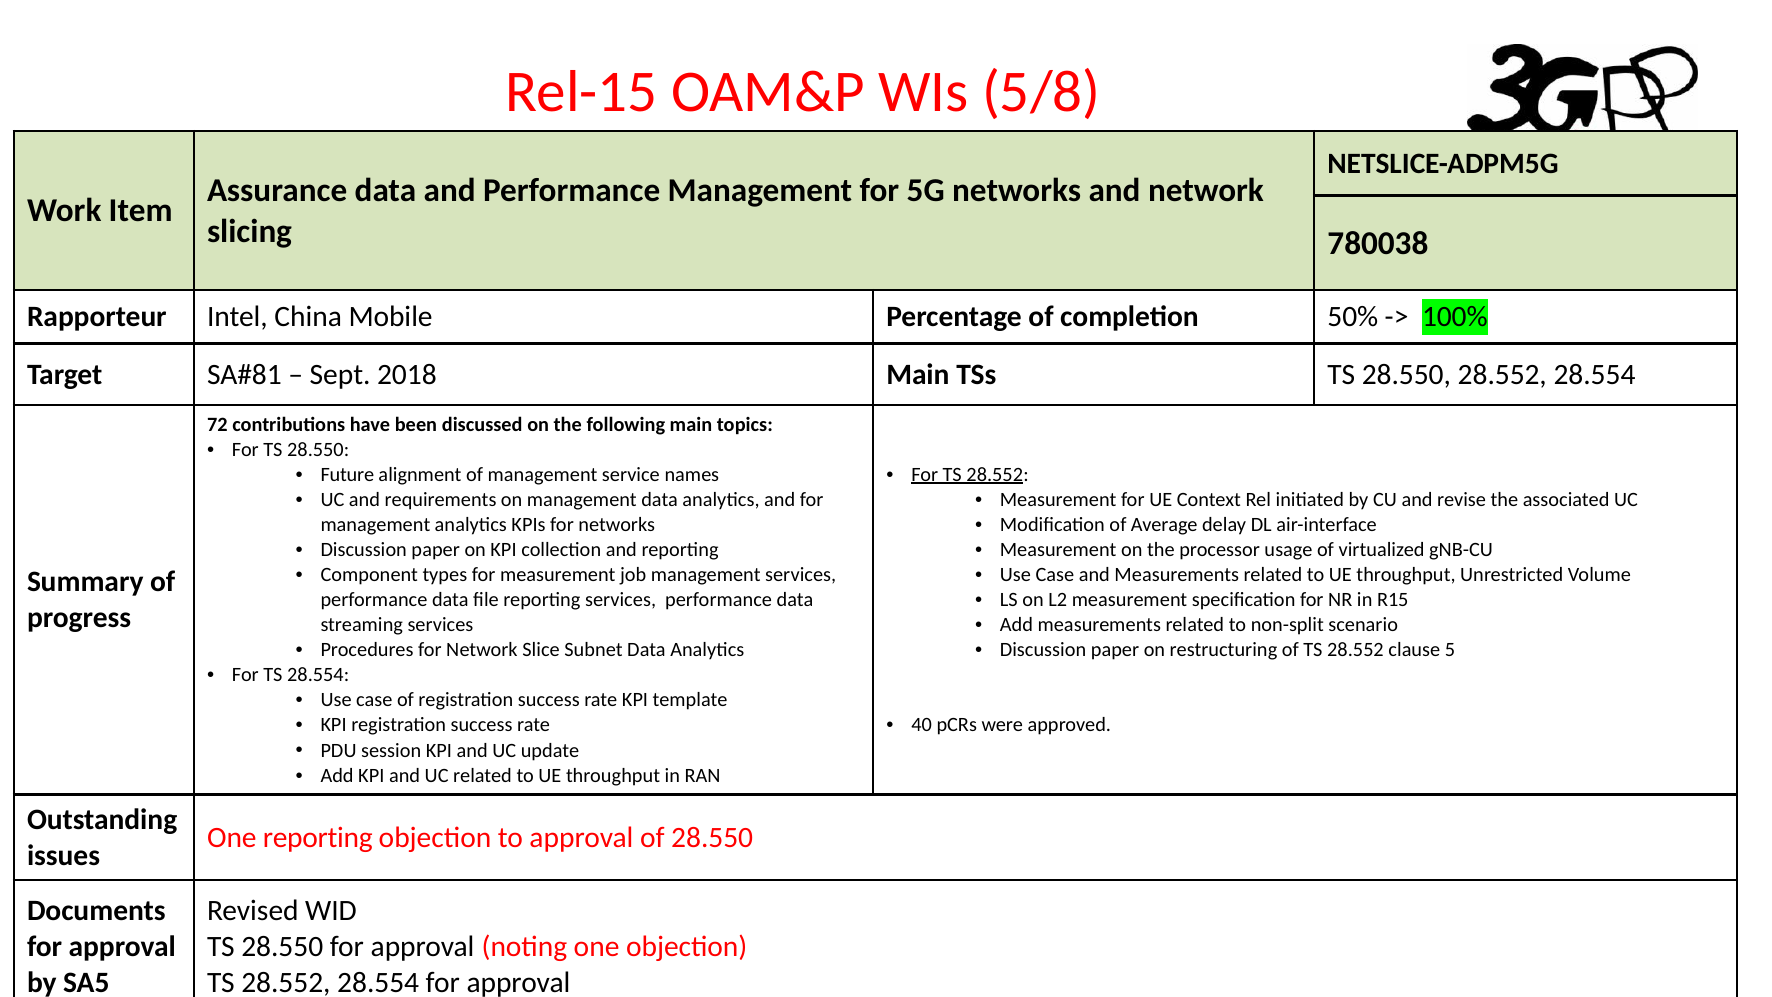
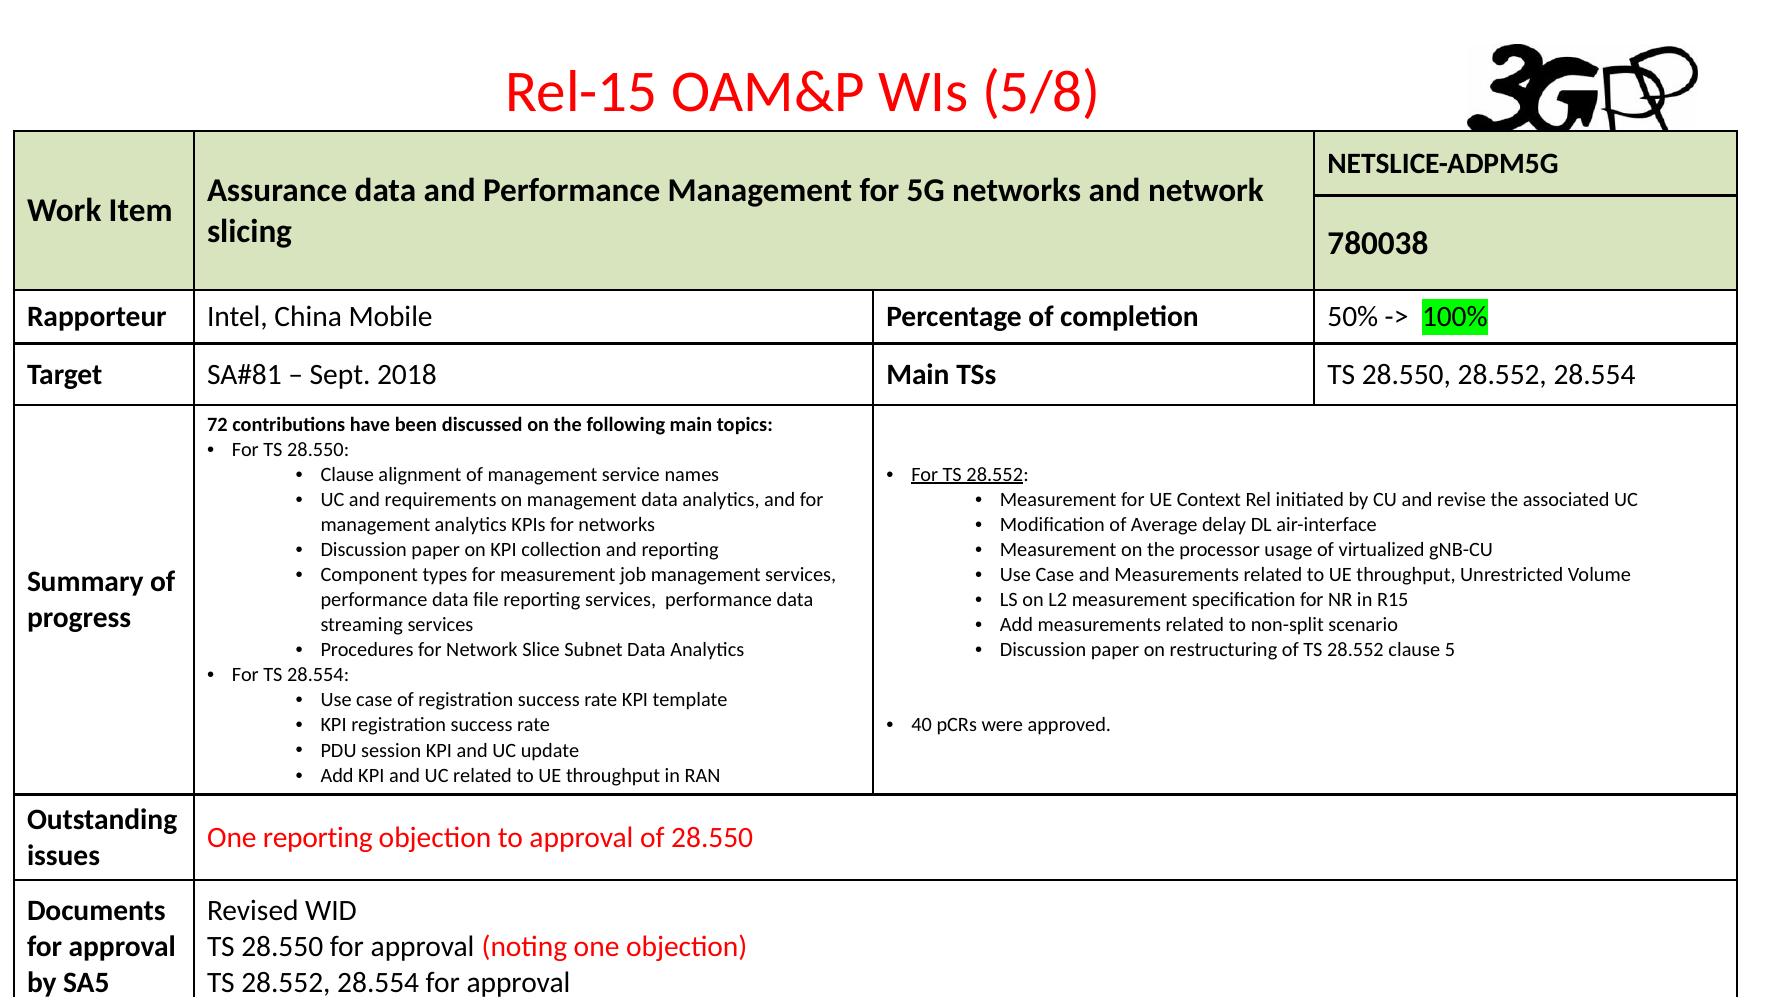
Future: Future -> Clause (347, 474)
